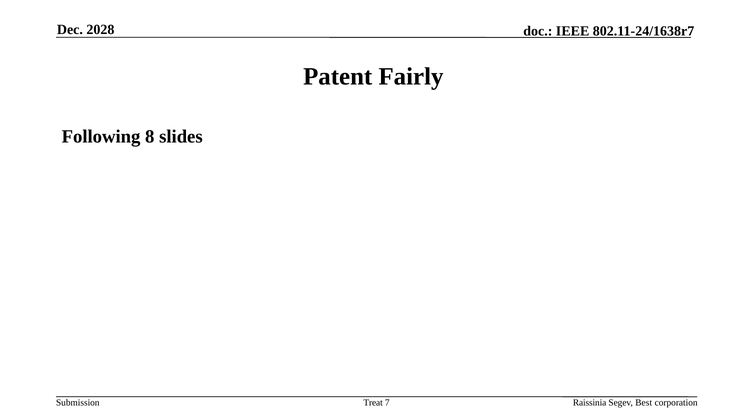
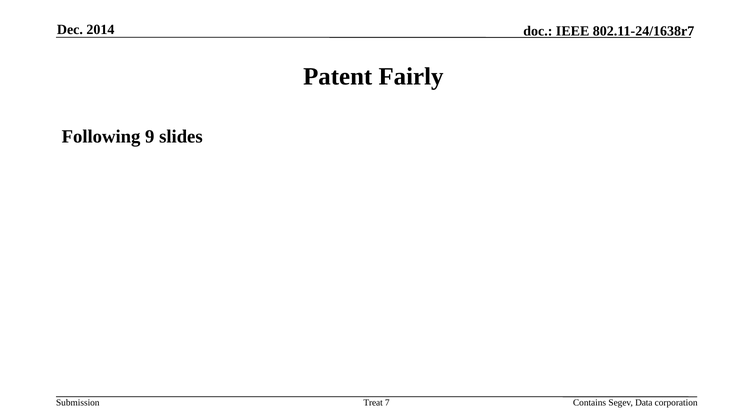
2028: 2028 -> 2014 (100, 30)
8: 8 -> 9 (150, 137)
Raissinia: Raissinia -> Contains (590, 403)
Best: Best -> Data (644, 403)
